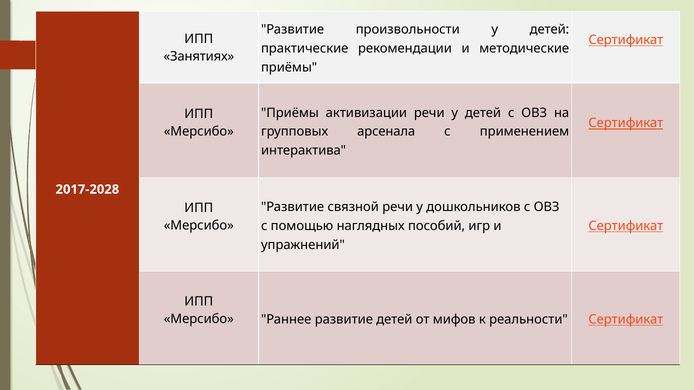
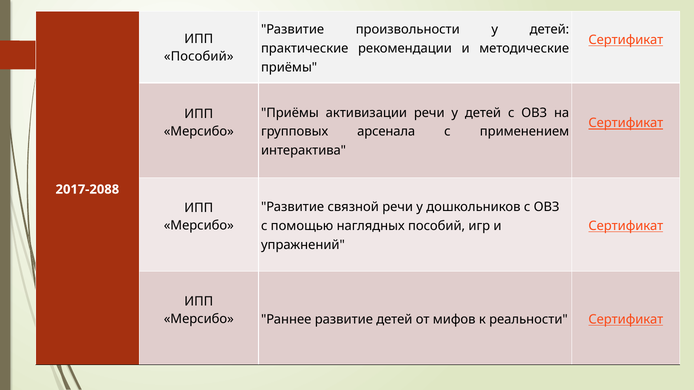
Занятиях: Занятиях -> Пособий (199, 57)
2017-2028: 2017-2028 -> 2017-2088 (87, 190)
